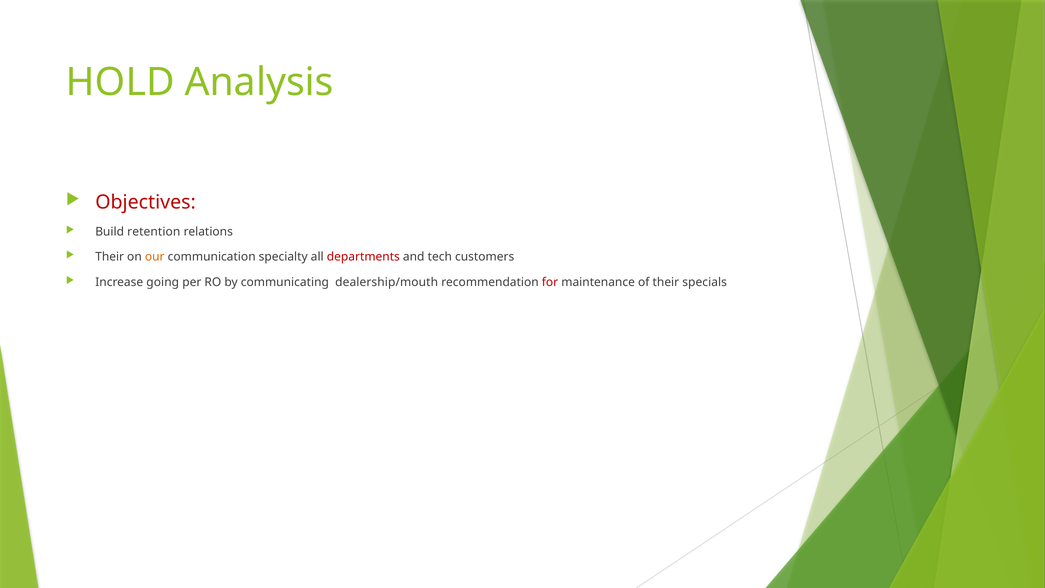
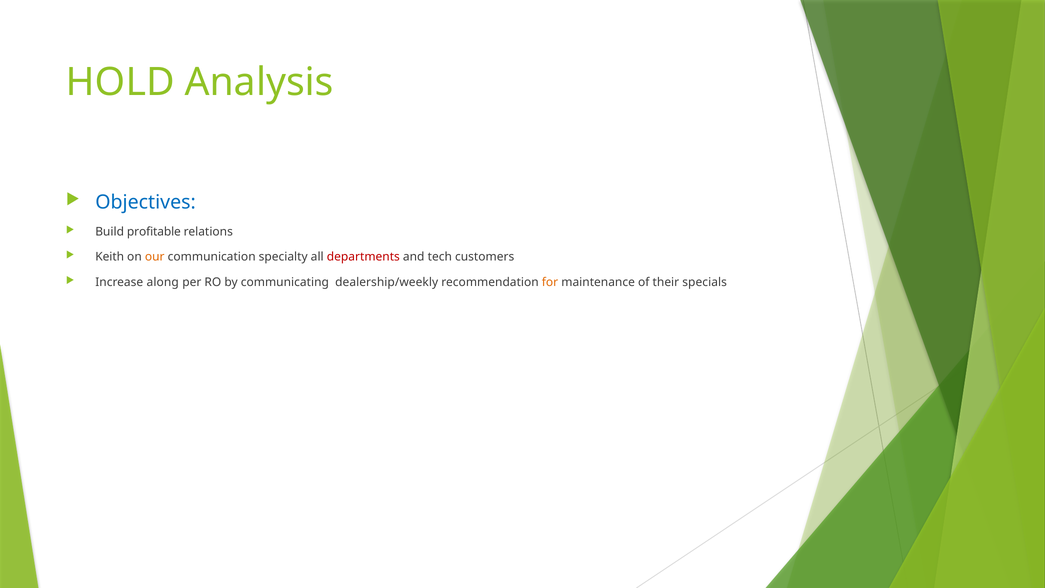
Objectives colour: red -> blue (146, 202)
retention: retention -> profitable (154, 232)
Their: Their -> Keith (110, 257)
going: going -> along (163, 282)
dealership/mouth: dealership/mouth -> dealership/weekly (387, 282)
for colour: red -> orange (550, 282)
